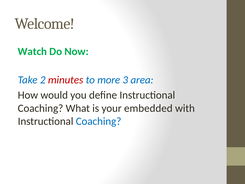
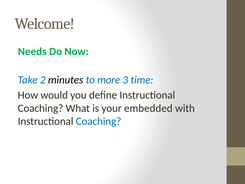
Watch: Watch -> Needs (32, 51)
minutes colour: red -> black (66, 80)
area: area -> time (142, 80)
